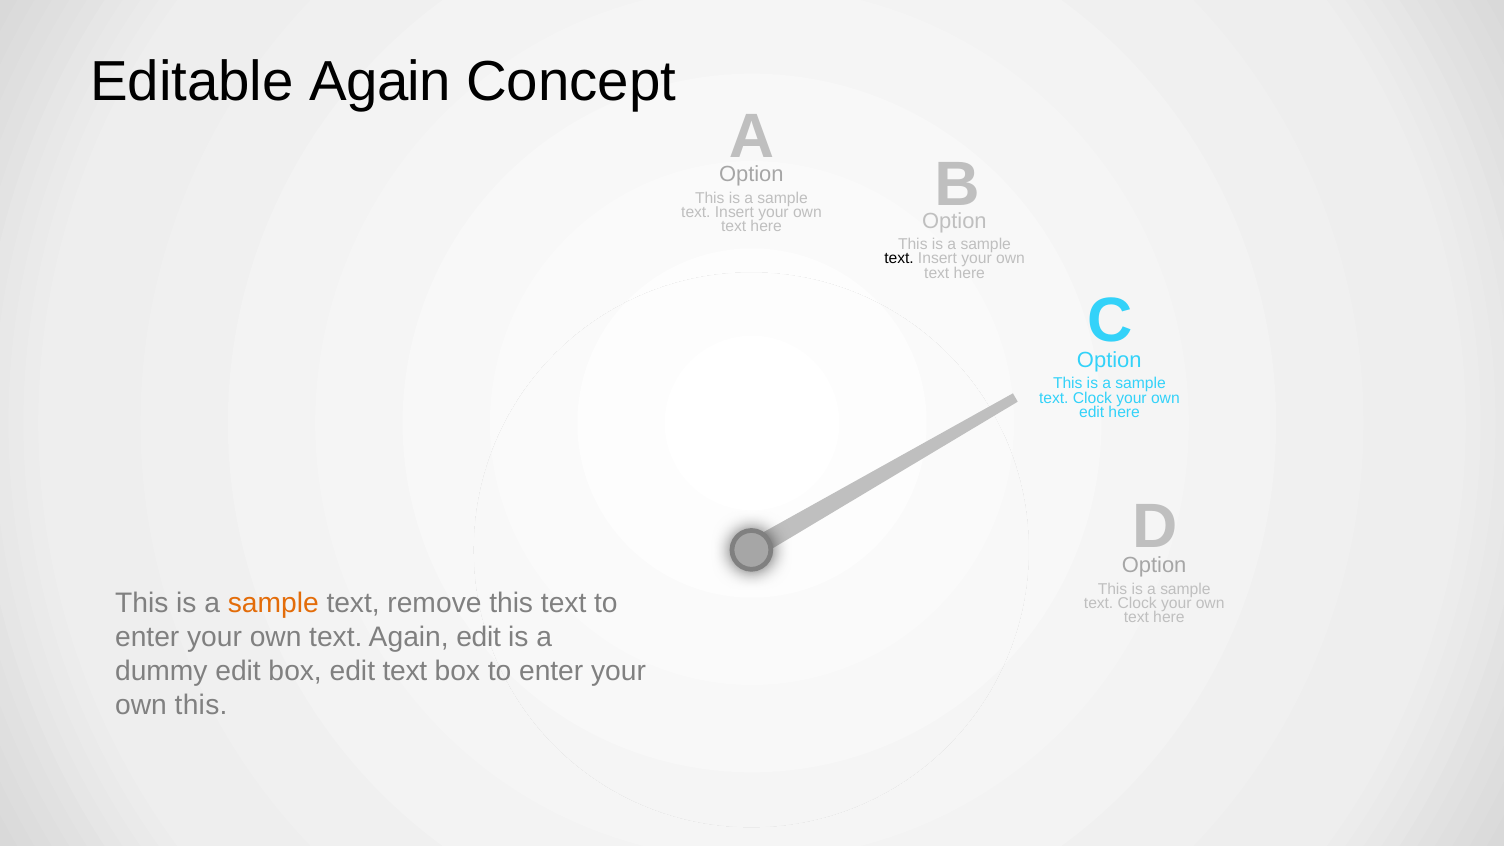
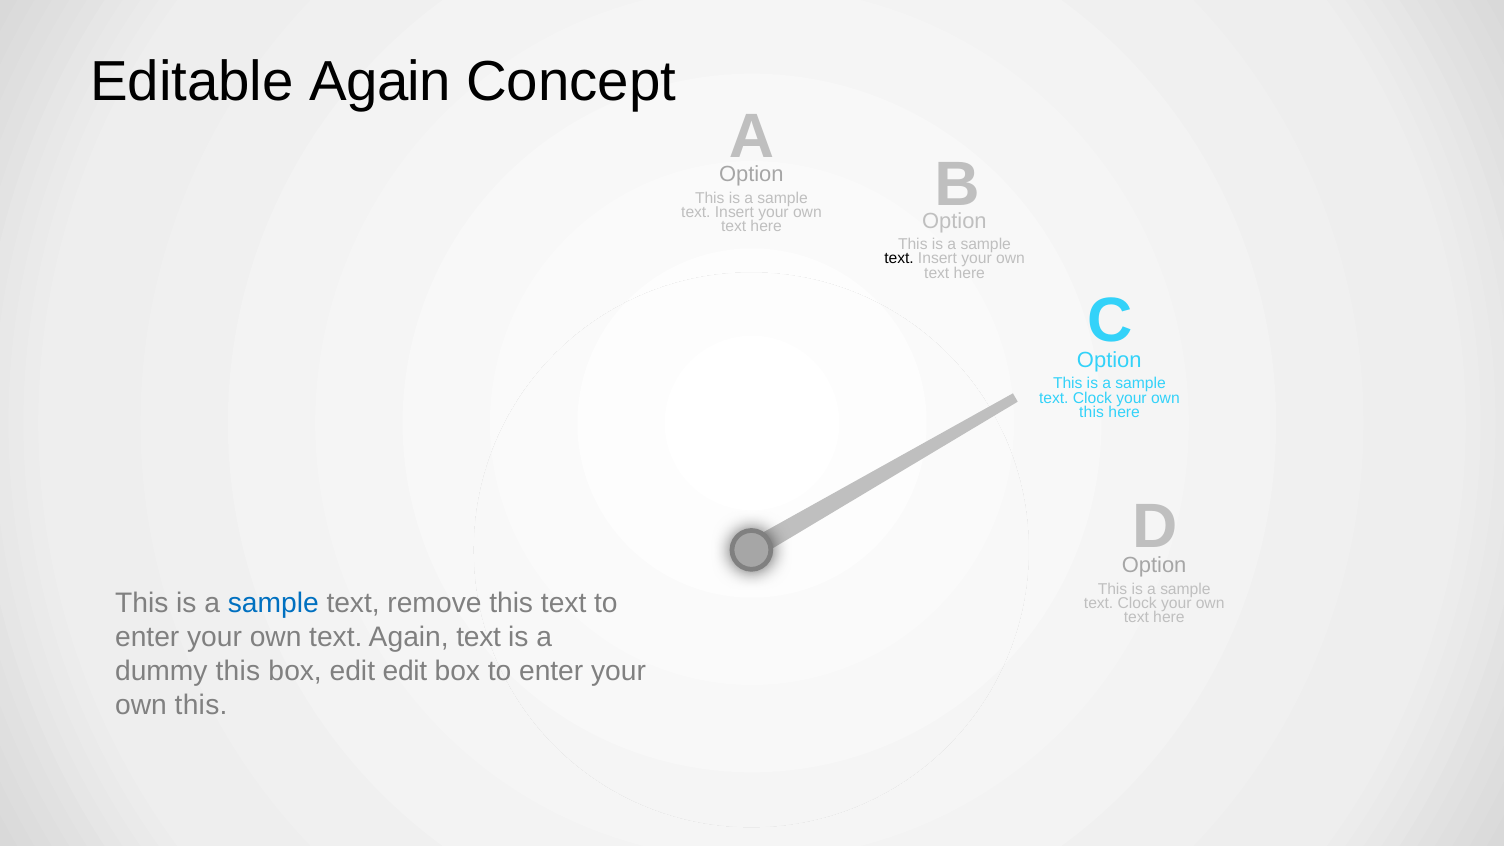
edit: edit -> this (1092, 412)
sample colour: orange -> blue (273, 604)
Again edit: edit -> text (479, 638)
dummy edit: edit -> this (238, 671)
edit text: text -> edit (405, 671)
